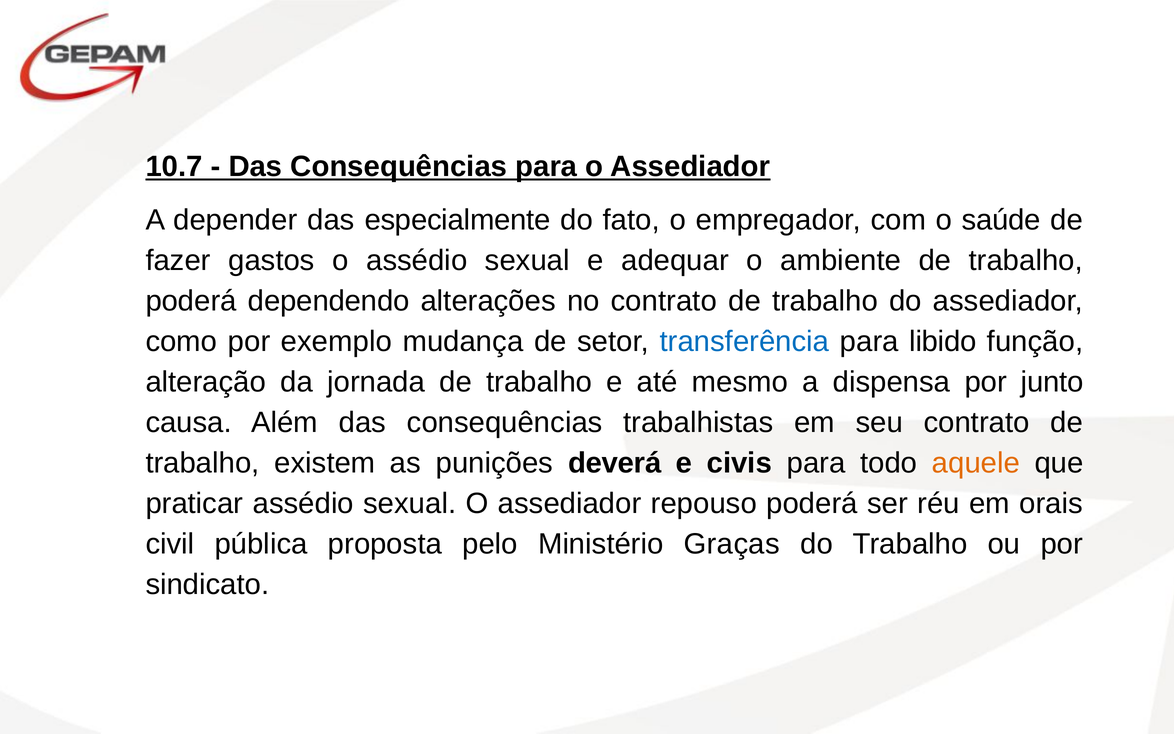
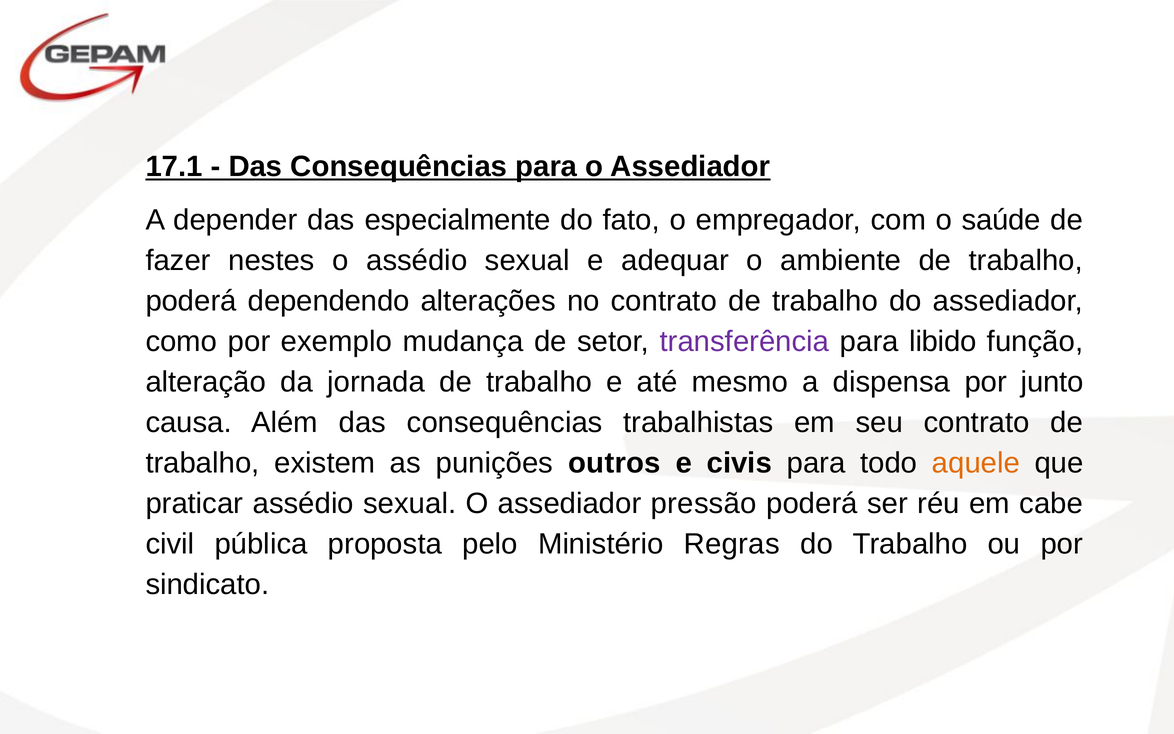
10.7: 10.7 -> 17.1 (174, 166)
gastos: gastos -> nestes (271, 260)
transferência colour: blue -> purple (745, 341)
deverá: deverá -> outros (615, 463)
repouso: repouso -> pressão (704, 503)
orais: orais -> cabe (1051, 503)
Graças: Graças -> Regras (732, 544)
